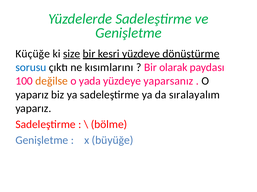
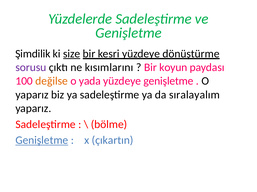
Küçüğe: Küçüğe -> Şimdilik (33, 54)
sorusu colour: blue -> purple (31, 68)
olarak: olarak -> koyun (173, 68)
yüzdeye yaparsanız: yaparsanız -> genişletme (168, 81)
Genişletme underline: none -> present (42, 141)
büyüğe: büyüğe -> çıkartın (113, 141)
